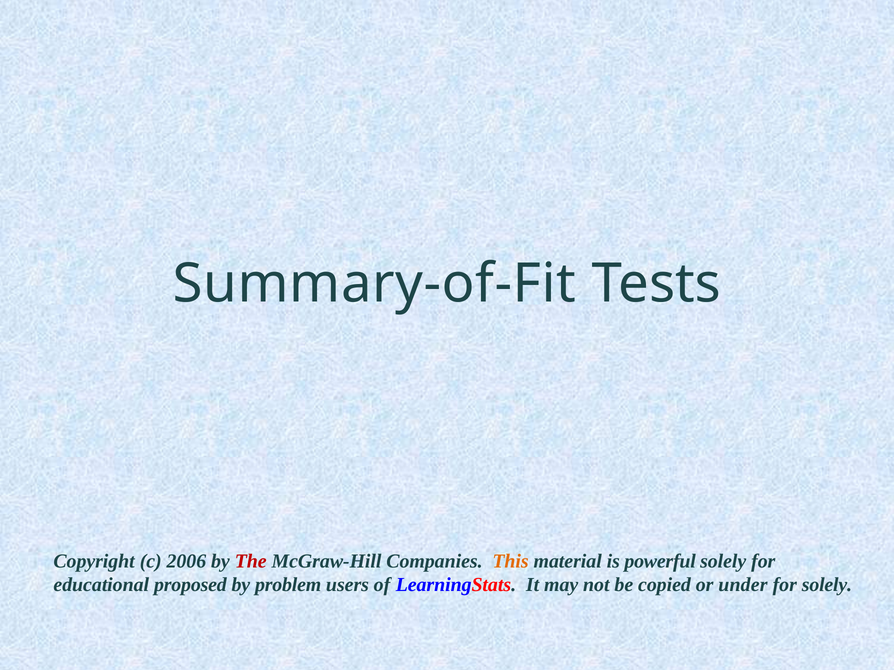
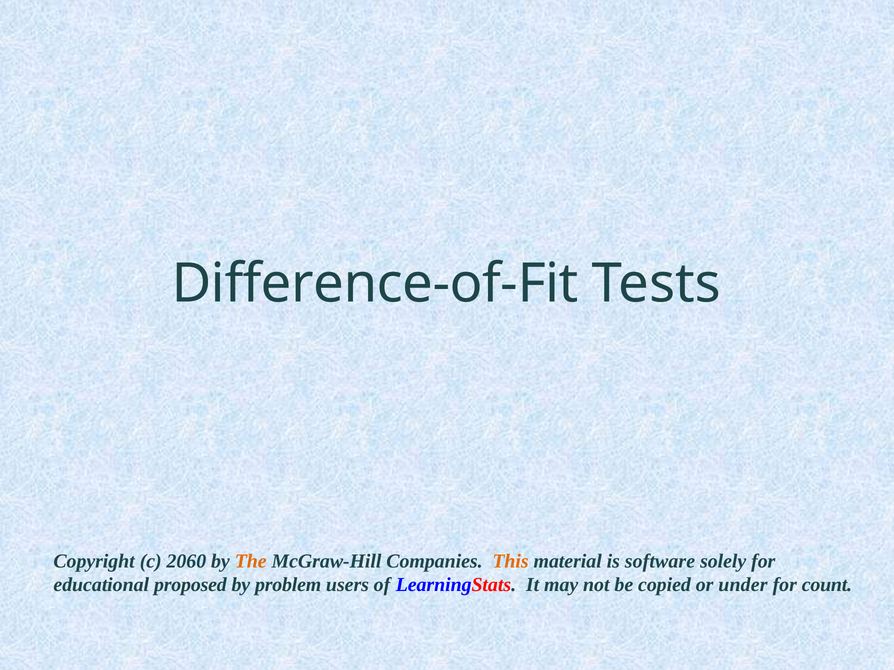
Summary-of-Fit: Summary-of-Fit -> Difference-of-Fit (375, 284)
2006: 2006 -> 2060 (186, 562)
The colour: red -> orange (251, 562)
powerful: powerful -> software (660, 562)
for solely: solely -> count (827, 585)
